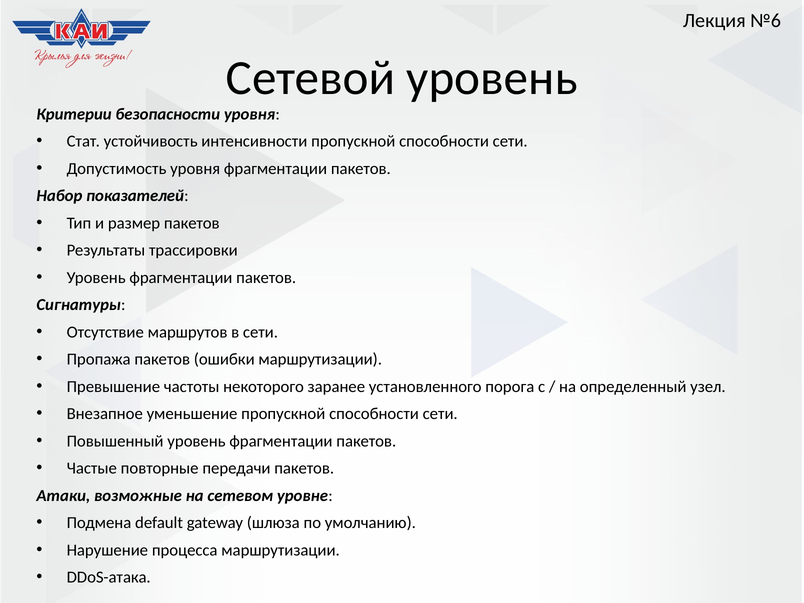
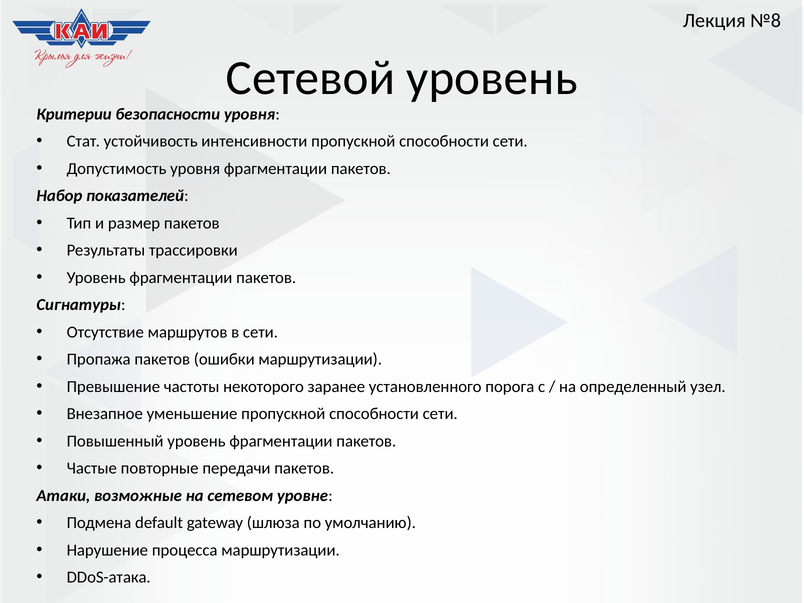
№6: №6 -> №8 (766, 20)
